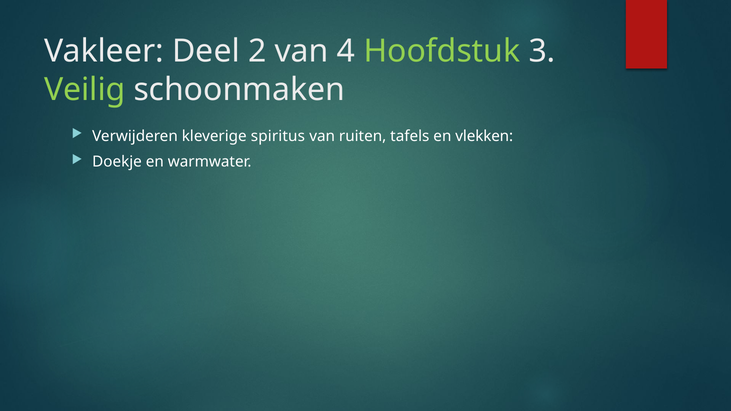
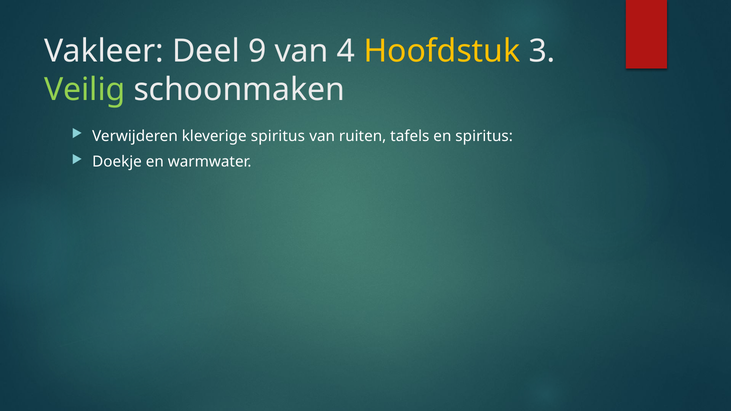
2: 2 -> 9 (257, 51)
Hoofdstuk colour: light green -> yellow (442, 51)
en vlekken: vlekken -> spiritus (484, 136)
